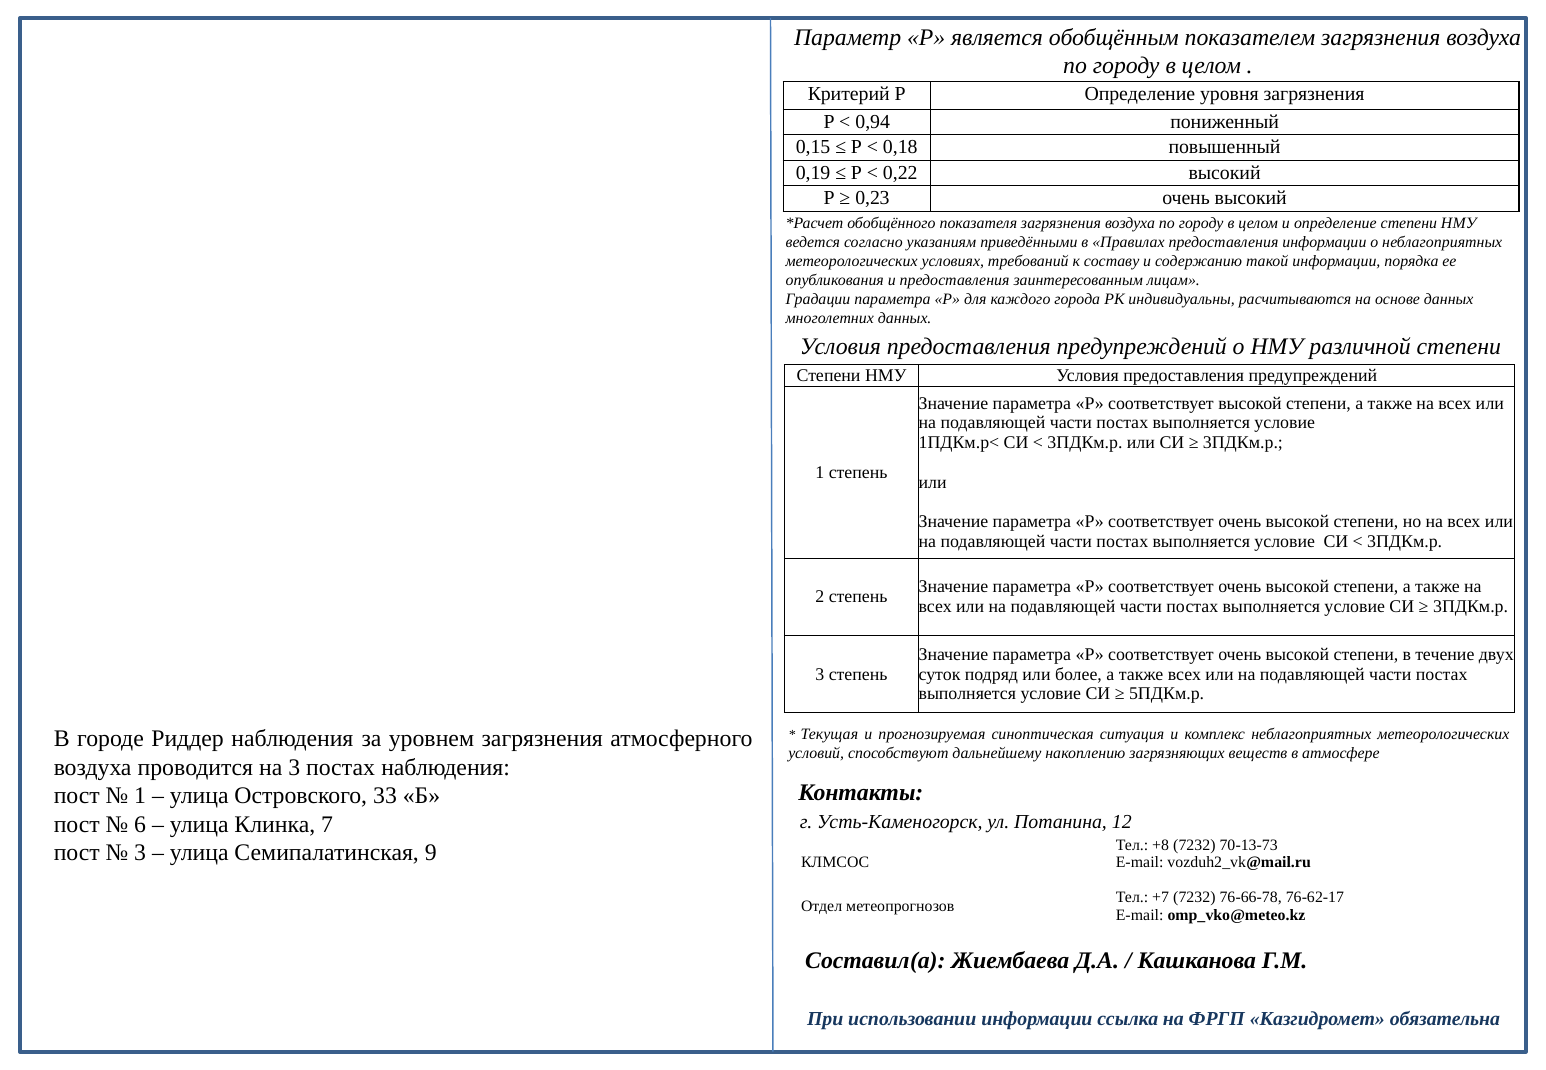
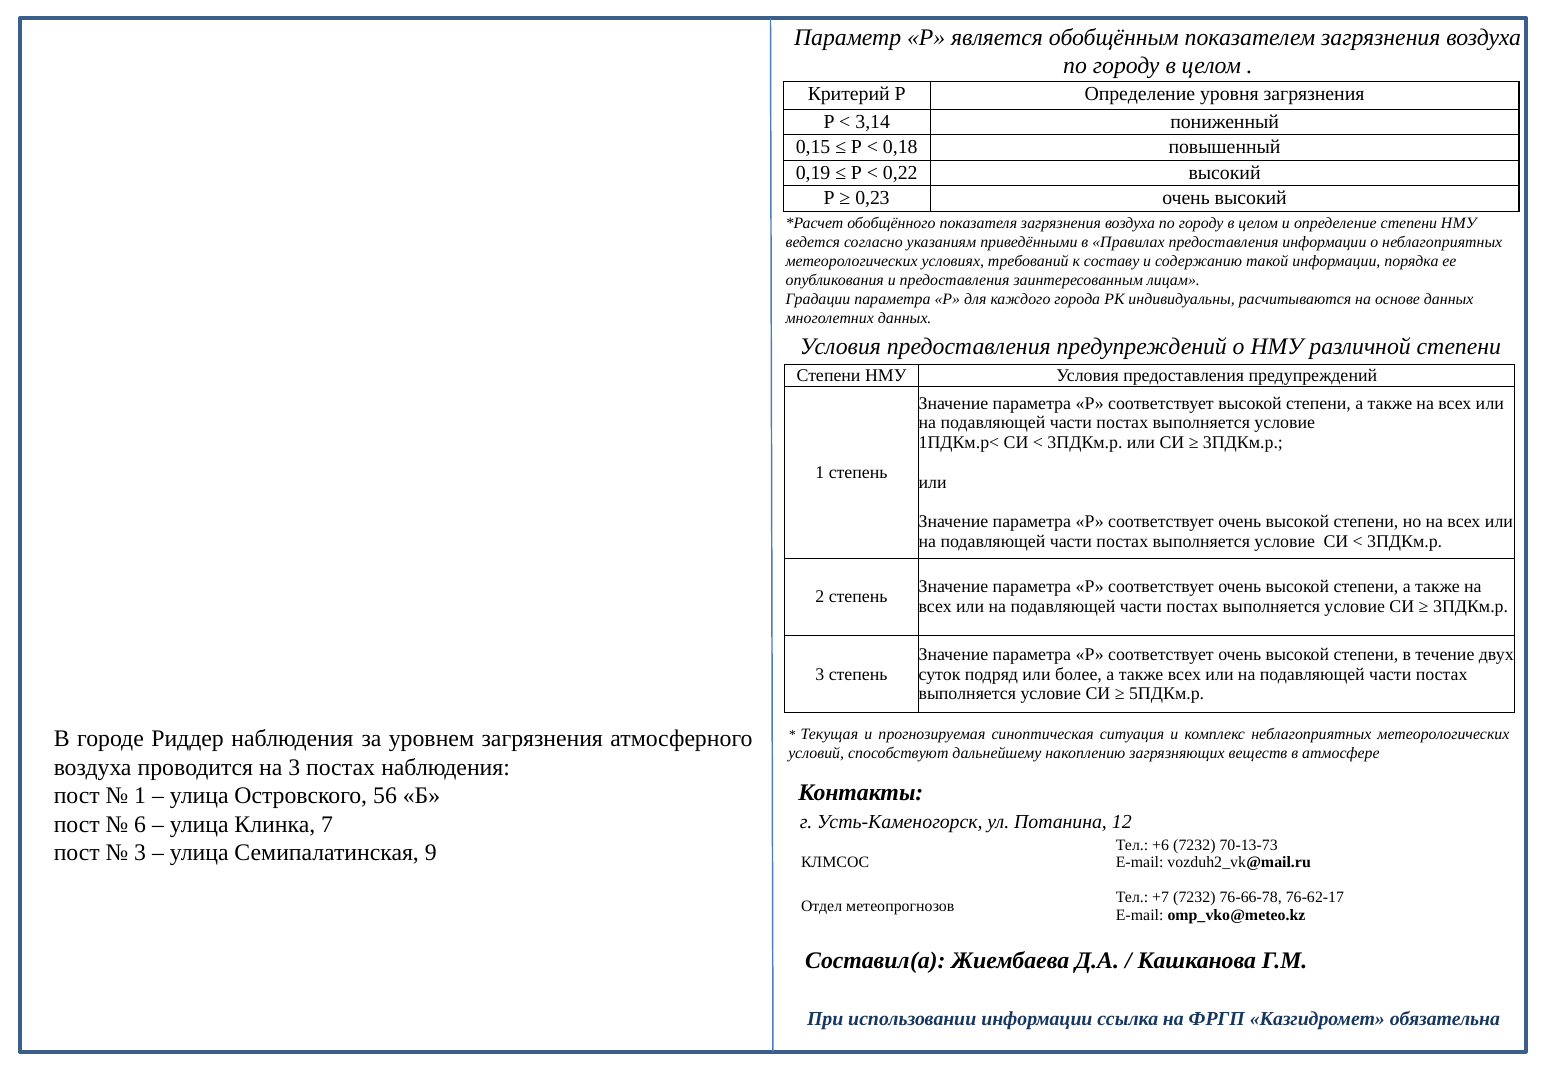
0,94: 0,94 -> 3,14 (873, 122)
33: 33 -> 56 (385, 796)
+8: +8 -> +6 (1161, 845)
